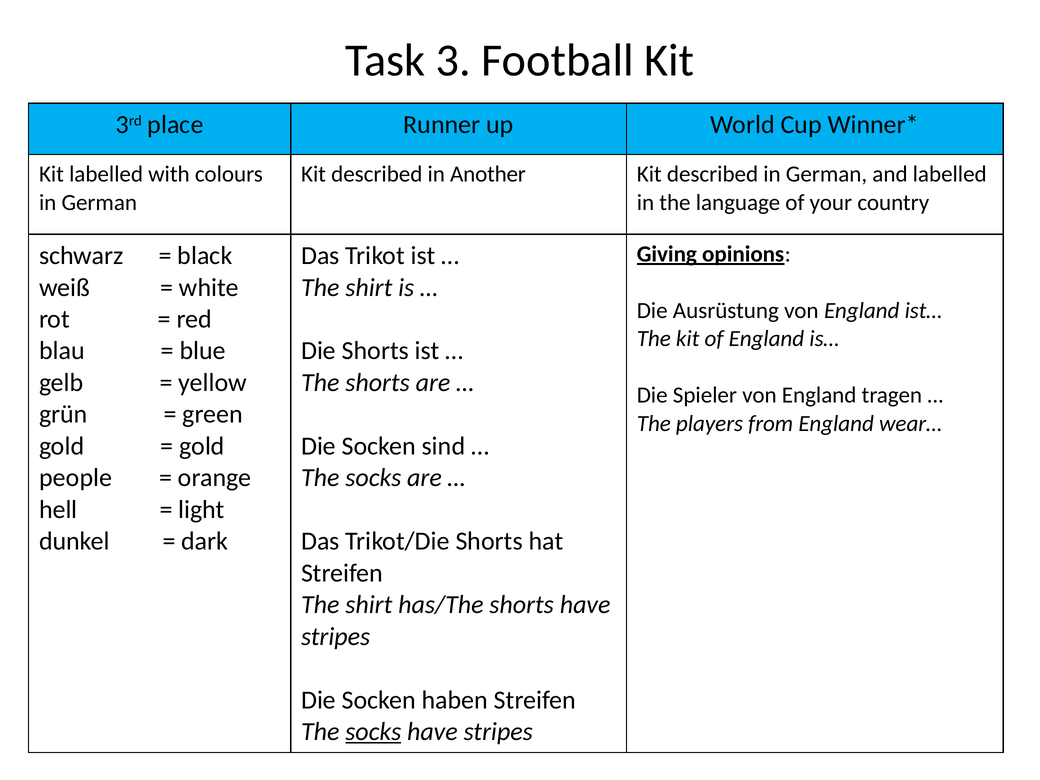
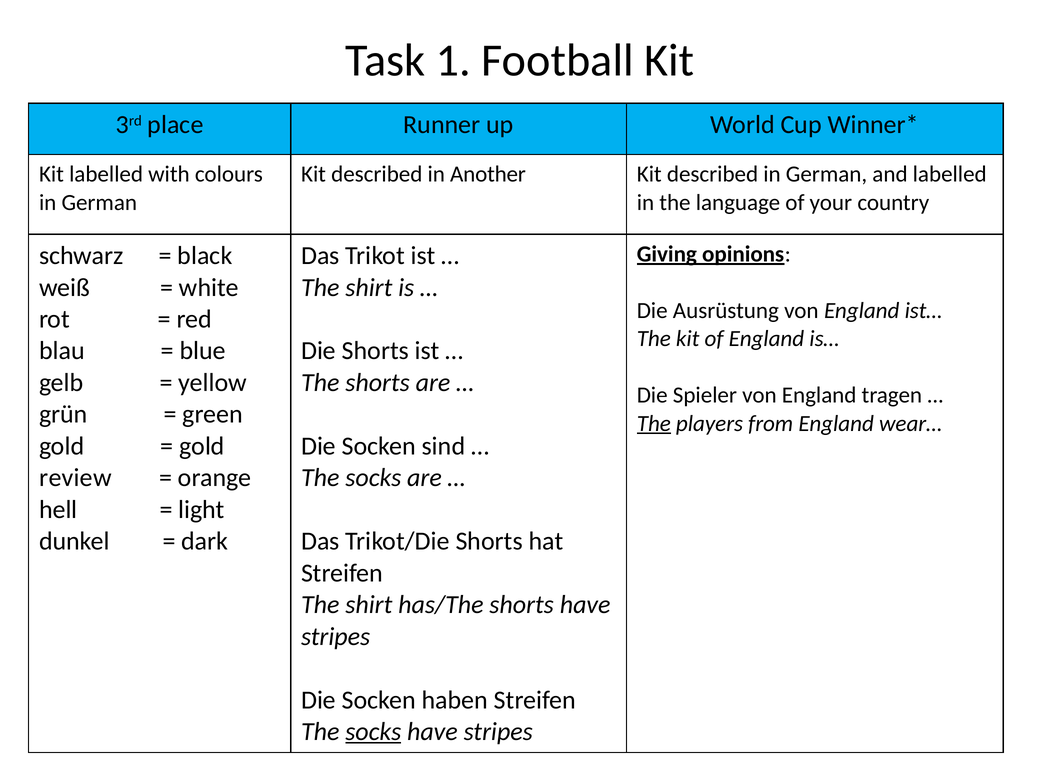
3: 3 -> 1 (453, 61)
The underline: none -> present (654, 423)
people: people -> review (75, 478)
